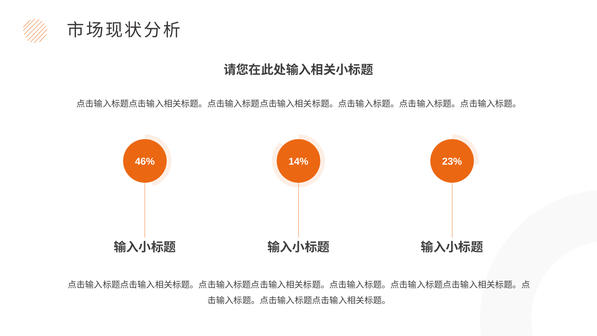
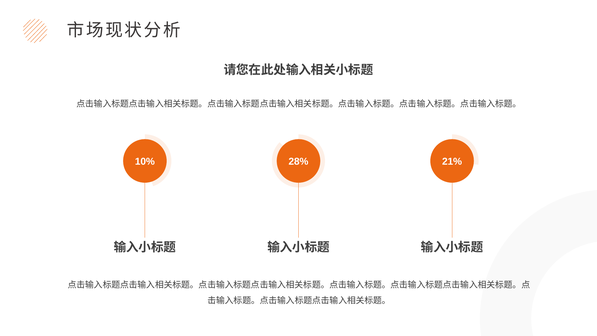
46%: 46% -> 10% (145, 162)
14%: 14% -> 28% (298, 162)
23%: 23% -> 21% (452, 162)
